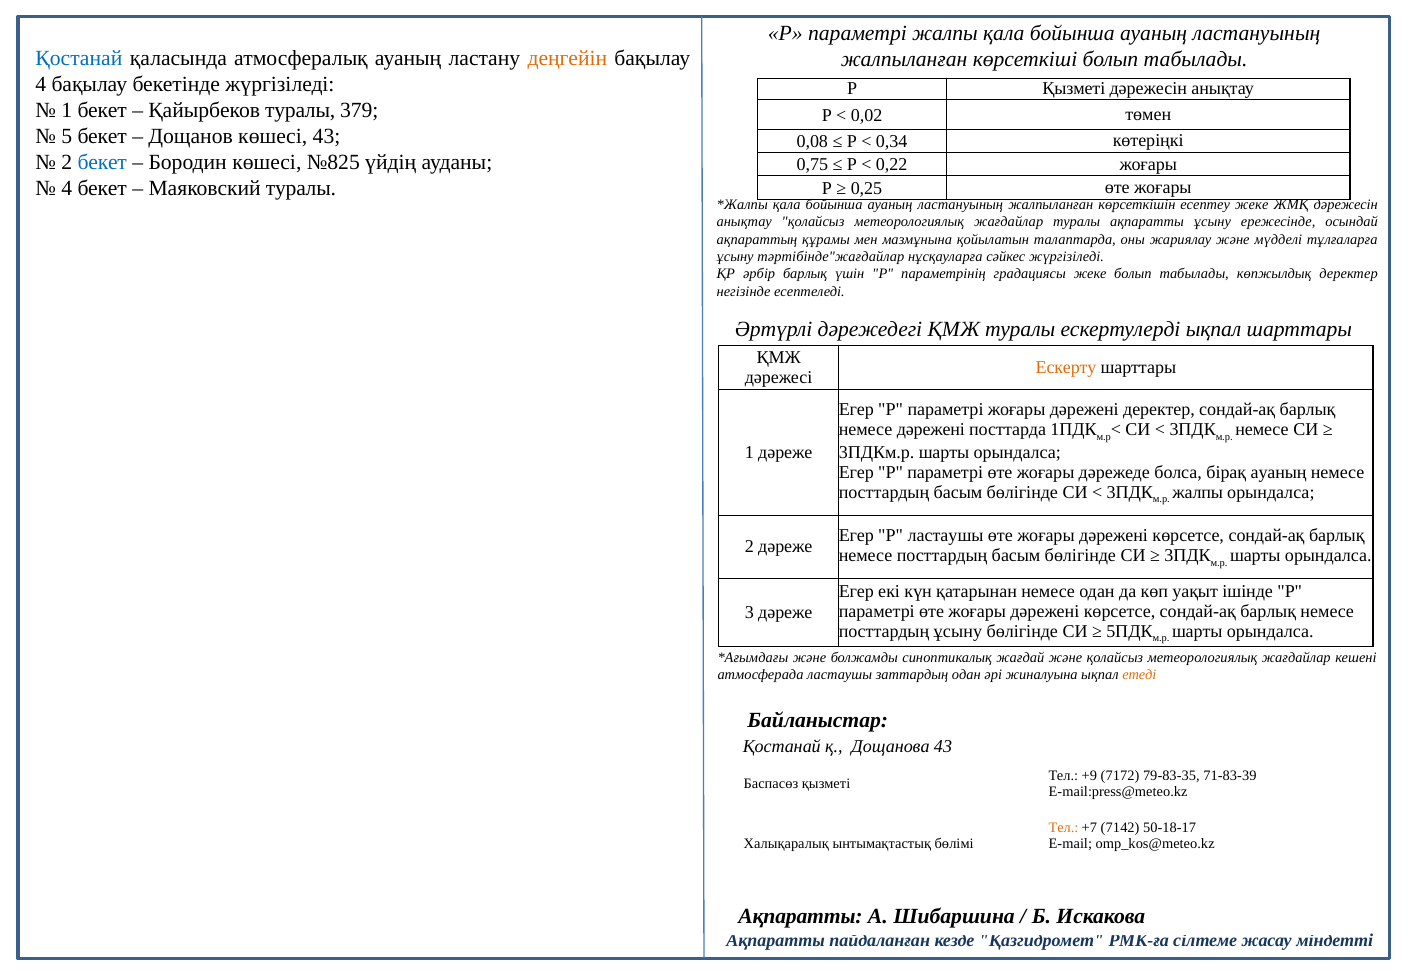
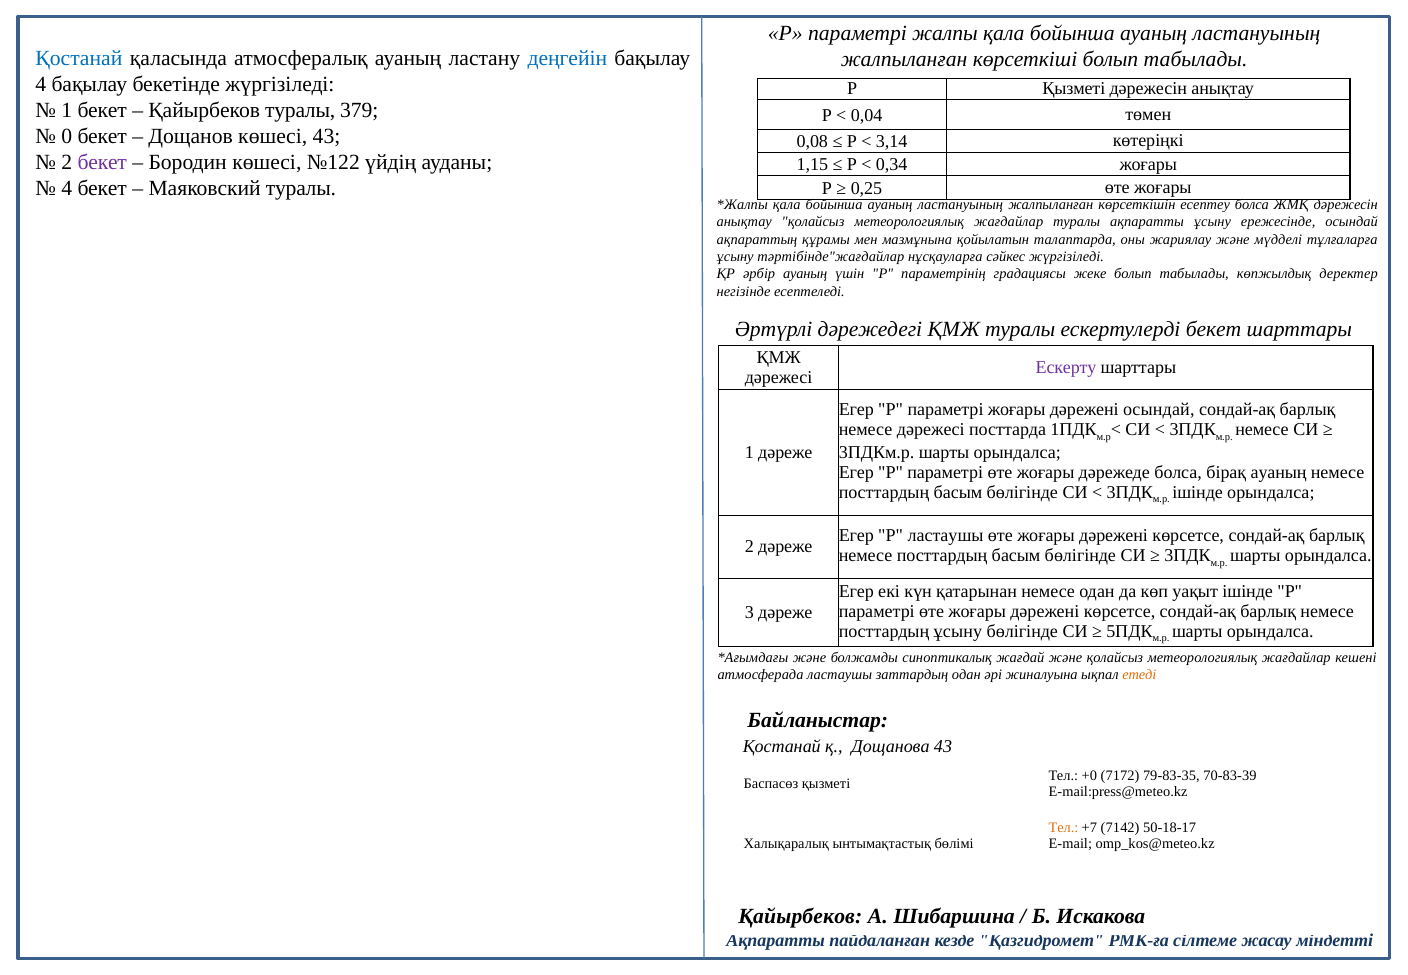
деңгейін colour: orange -> blue (567, 59)
0,02: 0,02 -> 0,04 (867, 115)
5: 5 -> 0 (67, 137)
0,34: 0,34 -> 3,14 (892, 142)
бекет colour: blue -> purple (102, 163)
№825: №825 -> №122 (333, 163)
0,75: 0,75 -> 1,15 (812, 165)
0,22: 0,22 -> 0,34 (892, 165)
есептеу жеке: жеке -> болса (1252, 205)
әрбір барлық: барлық -> ауаның (805, 274)
ескертулерді ықпал: ықпал -> бекет (1214, 329)
Ескерту colour: orange -> purple (1066, 367)
дәрежені деректер: деректер -> осындай (1159, 410)
немесе дәрежені: дәрежені -> дәрежесі (931, 429)
жалпы: жалпы -> ішінде (1198, 492)
+9: +9 -> +0 (1089, 775)
71-83-39: 71-83-39 -> 70-83-39 (1230, 775)
Ақпаратты: Ақпаратты -> Қайырбеков (800, 916)
